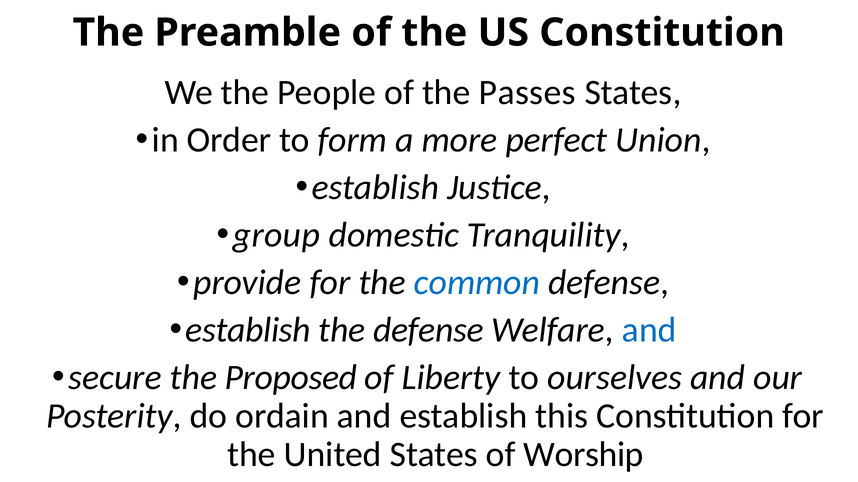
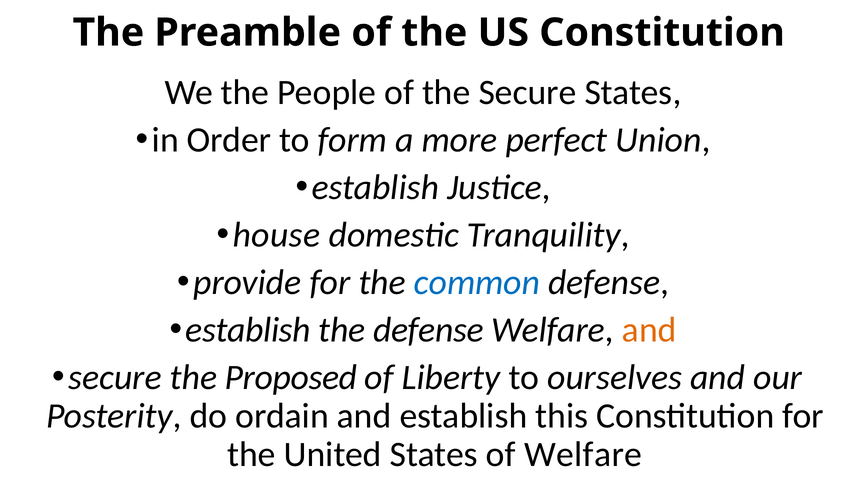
the Passes: Passes -> Secure (528, 93)
group: group -> house (276, 235)
and colour: blue -> orange (649, 330)
of Worship: Worship -> Welfare (583, 455)
